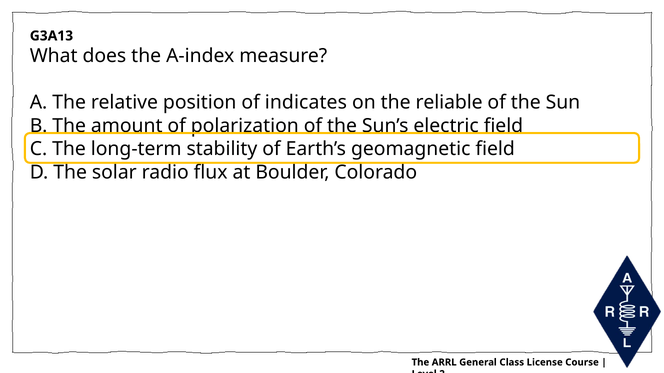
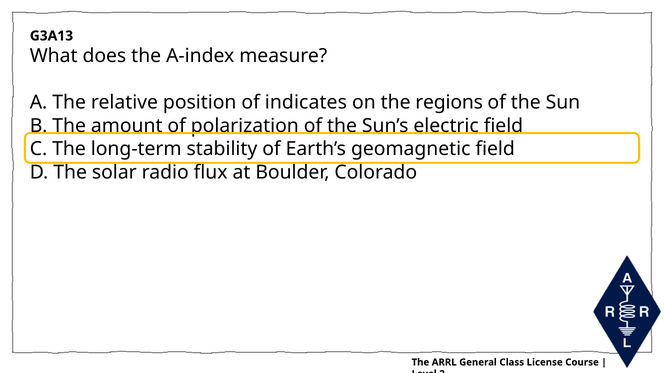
reliable: reliable -> regions (449, 103)
